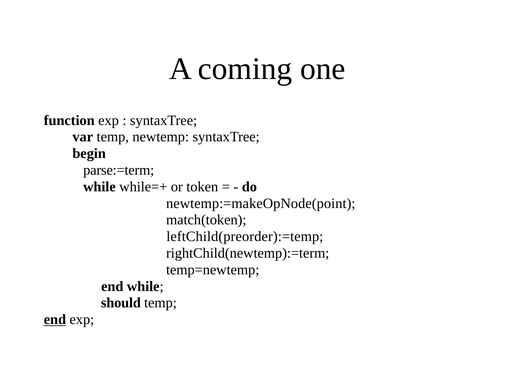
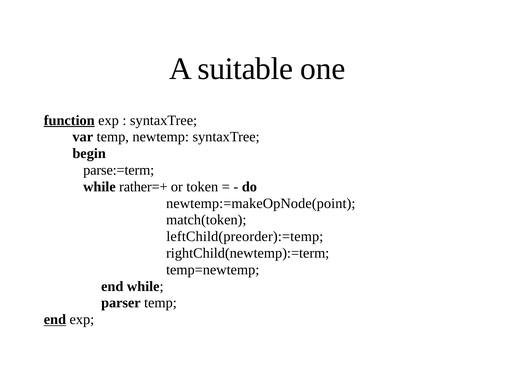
coming: coming -> suitable (245, 69)
function underline: none -> present (69, 120)
while=+: while=+ -> rather=+ (143, 187)
should: should -> parser (121, 303)
